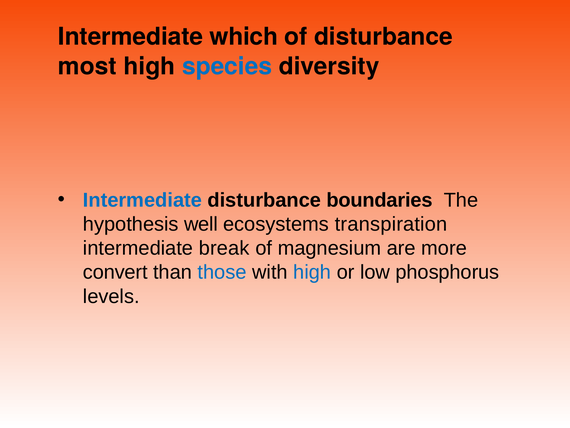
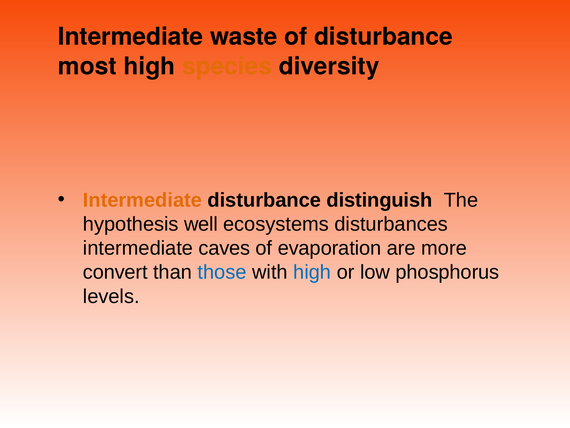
which: which -> waste (244, 37)
species colour: blue -> orange (227, 66)
Intermediate colour: blue -> orange (142, 200)
boundaries: boundaries -> distinguish (379, 200)
transpiration: transpiration -> disturbances (391, 224)
break: break -> caves (224, 248)
magnesium: magnesium -> evaporation (329, 248)
